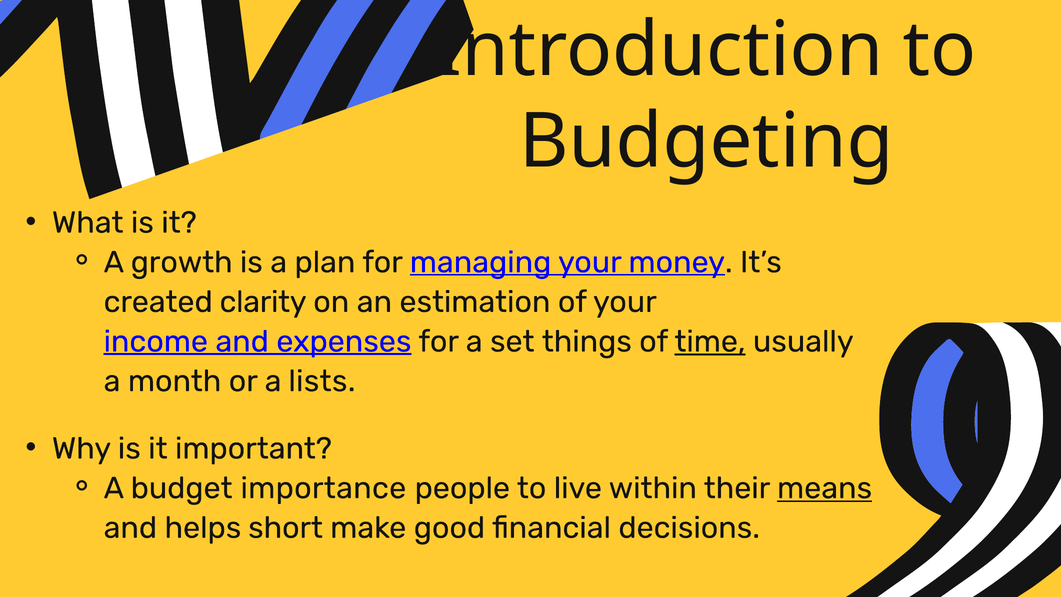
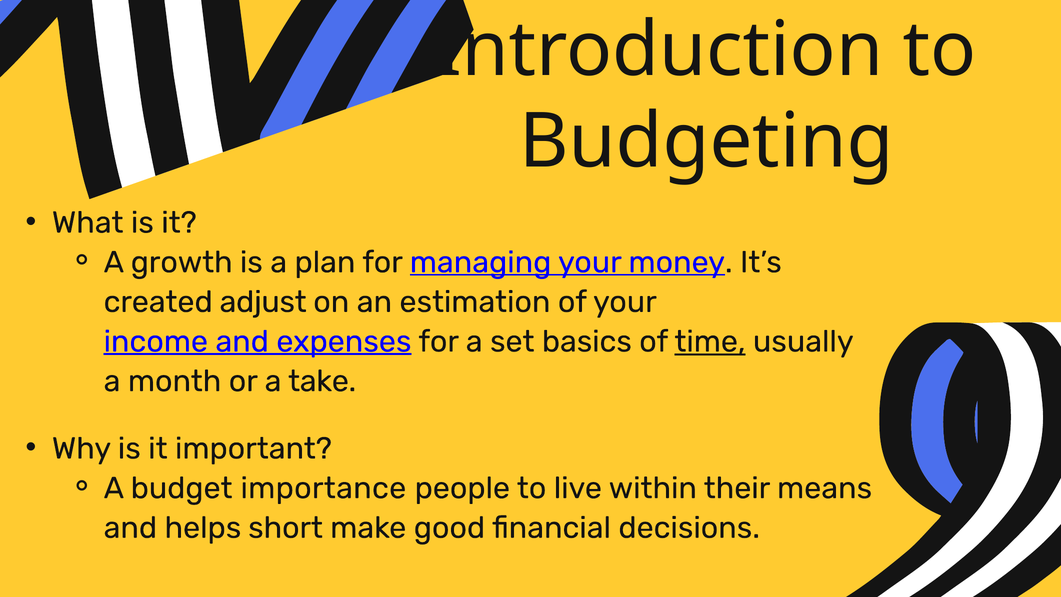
clarity: clarity -> adjust (263, 302)
things: things -> basics (587, 341)
lists: lists -> take (322, 381)
means underline: present -> none (825, 488)
